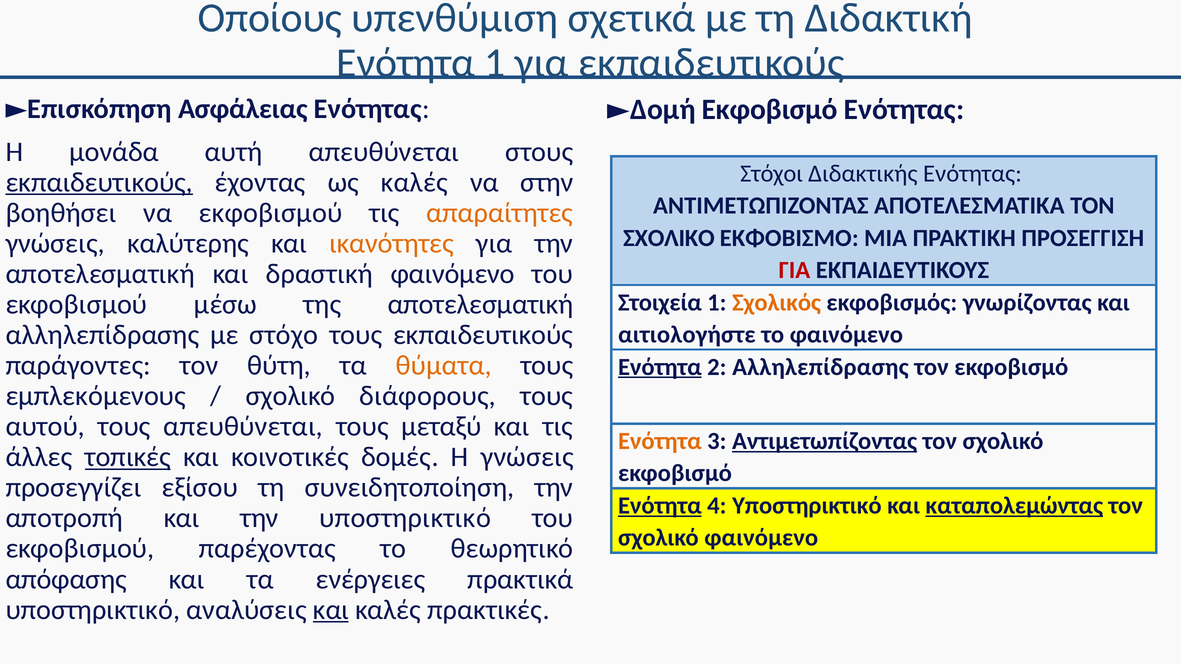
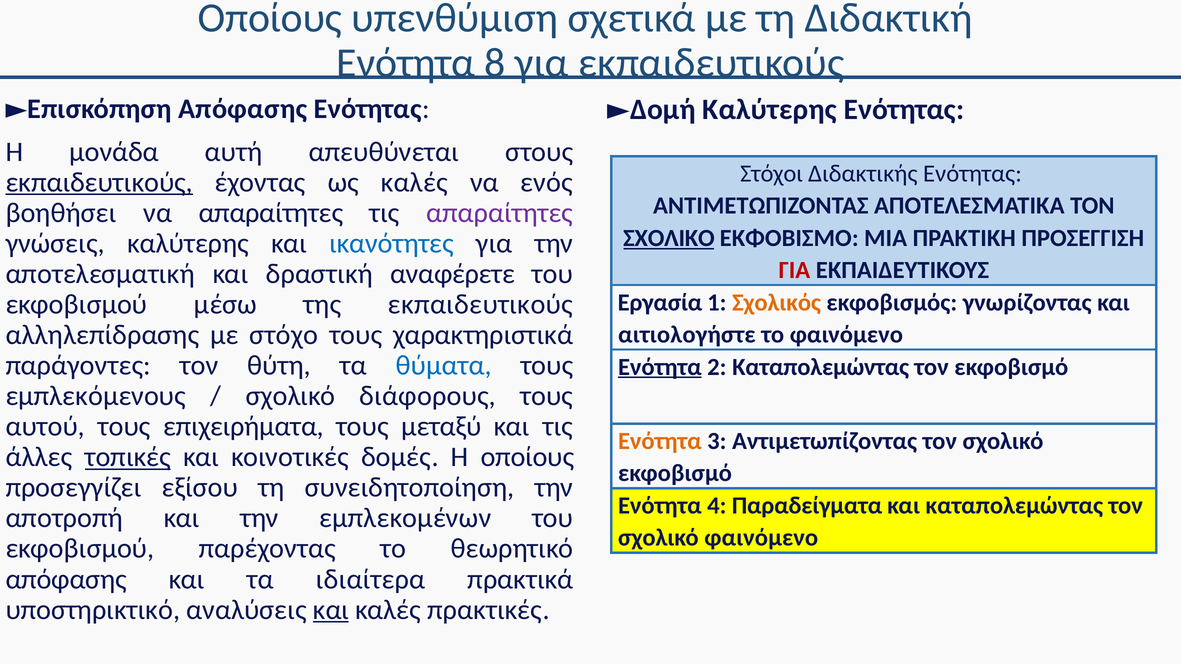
Ενότητα 1: 1 -> 8 (495, 63)
►Επισκόπηση Ασφάλειας: Ασφάλειας -> Απόφασης (243, 109)
►Δομή Εκφοβισμό: Εκφοβισμό -> Καλύτερης (770, 110)
στην: στην -> ενός (547, 182)
να εκφοβισμού: εκφοβισμού -> απαραίτητες (271, 213)
απαραίτητες colour: orange -> purple (500, 213)
ΣΧΟΛΙΚΟ underline: none -> present (669, 238)
ικανότητες colour: orange -> blue (391, 243)
δραστική φαινόμενο: φαινόμενο -> αναφέρετε (453, 274)
Στοιχεία: Στοιχεία -> Εργασία (660, 303)
της αποτελεσματική: αποτελεσματική -> εκπαιδευτικούς (480, 305)
τους εκπαιδευτικούς: εκπαιδευτικούς -> χαρακτηριστικά (483, 335)
θύματα colour: orange -> blue (444, 366)
2 Αλληλεπίδρασης: Αλληλεπίδρασης -> Καταπολεμώντας (821, 367)
τους απευθύνεται: απευθύνεται -> επιχειρήματα (243, 427)
Αντιμετωπίζοντας underline: present -> none (825, 441)
Η γνώσεις: γνώσεις -> οποίους (527, 457)
Ενότητα underline: present -> none (660, 506)
4 Υποστηρικτικό: Υποστηρικτικό -> Παραδείγματα (807, 506)
καταπολεμώντας underline: present -> none (1014, 506)
την υποστηρικτικό: υποστηρικτικό -> εμπλεκομένων (405, 518)
ενέργειες: ενέργειες -> ιδιαίτερα (371, 579)
